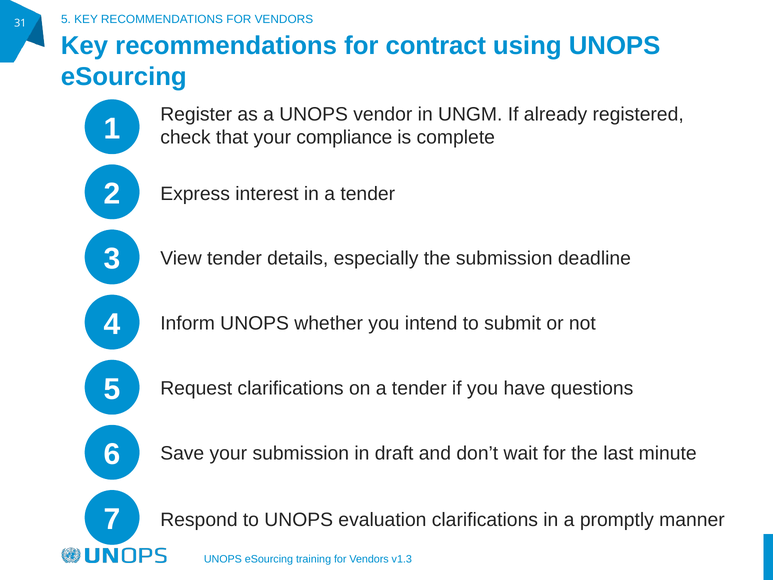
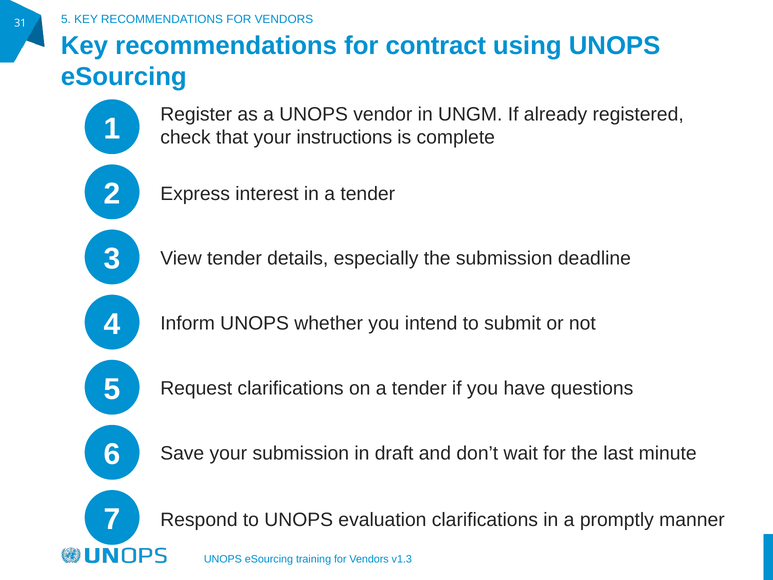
compliance: compliance -> instructions (344, 137)
